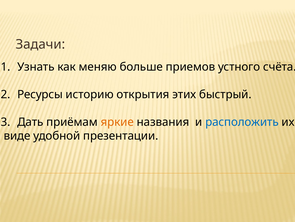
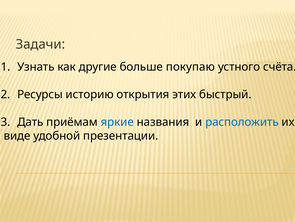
меняю: меняю -> другие (98, 67)
приемов: приемов -> покупаю (190, 67)
яркие colour: orange -> blue (117, 122)
